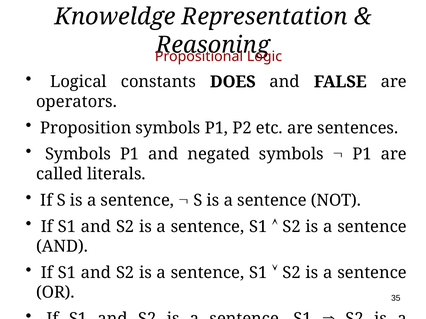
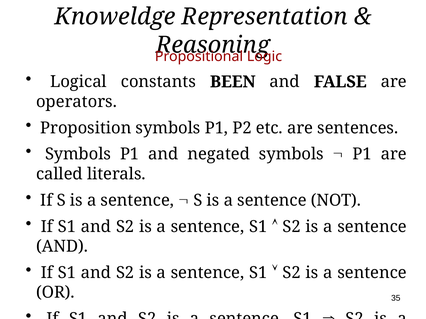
DOES: DOES -> BEEN (233, 82)
